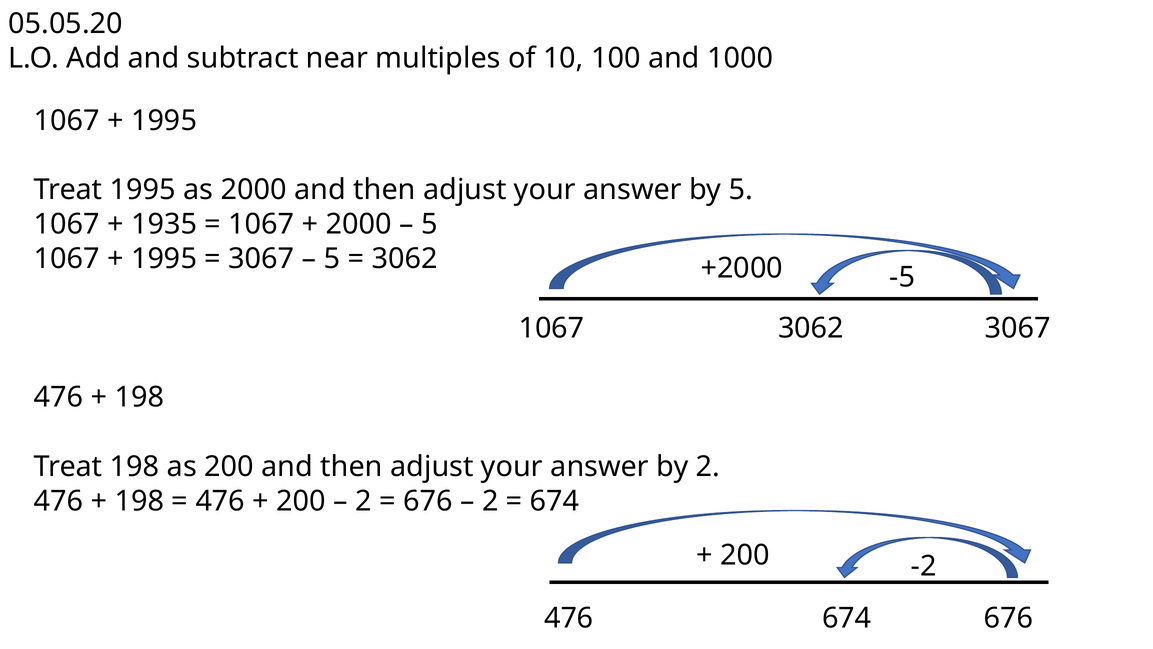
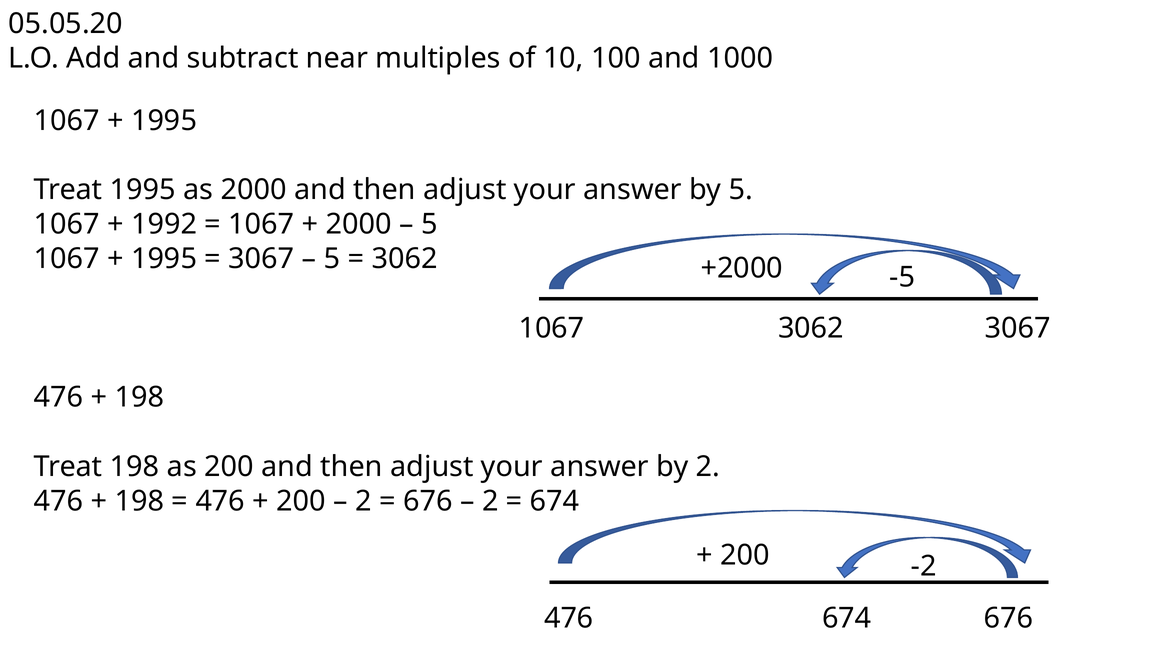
1935: 1935 -> 1992 (164, 224)
